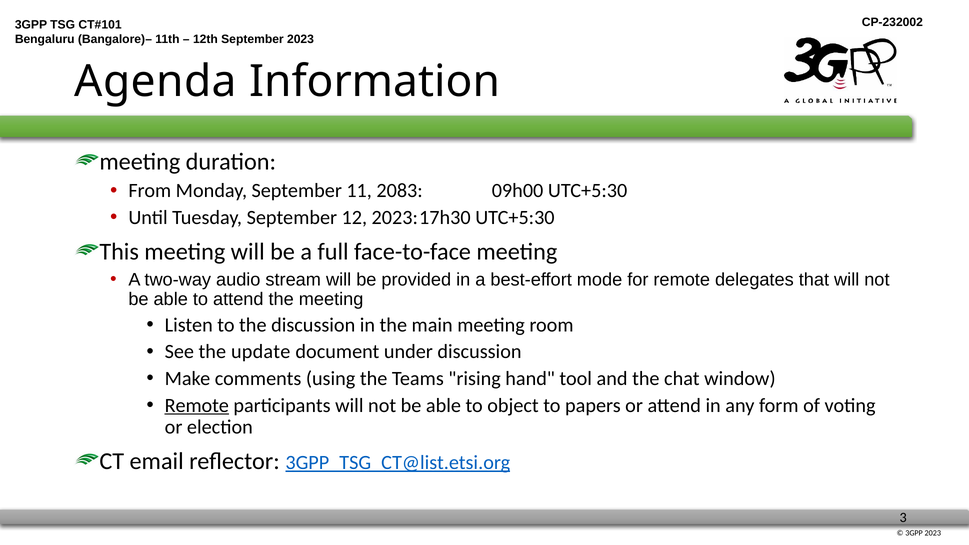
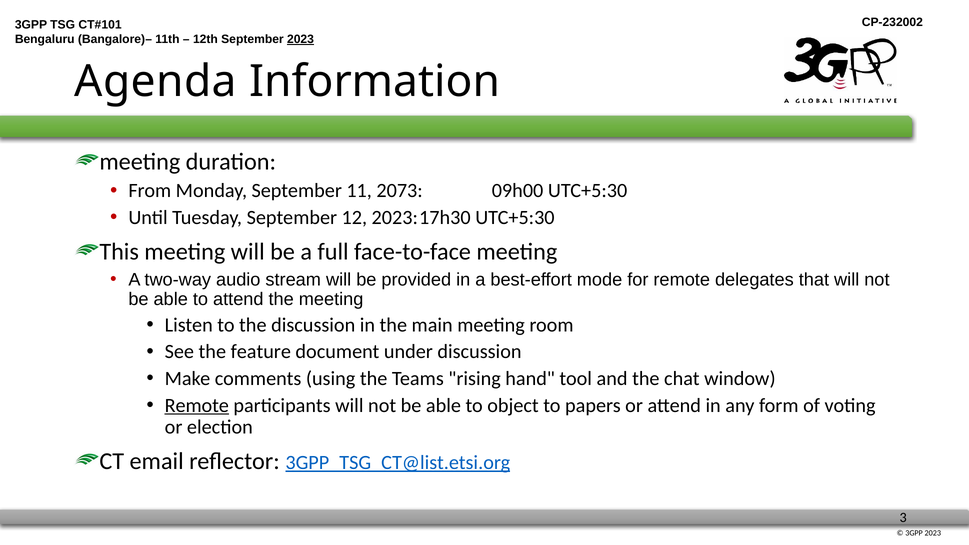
2023 underline: none -> present (300, 39)
2083: 2083 -> 2073 (400, 191)
update: update -> feature (261, 352)
